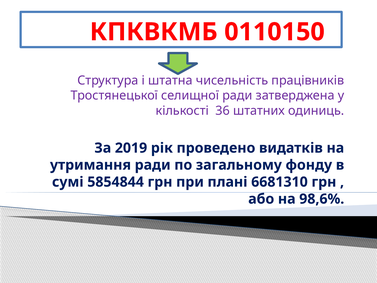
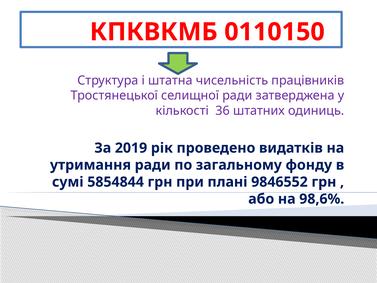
6681310: 6681310 -> 9846552 (279, 182)
